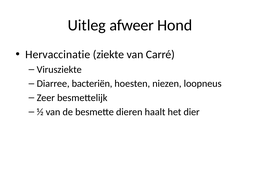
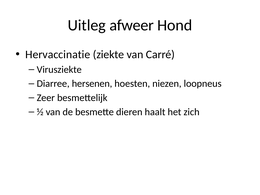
bacteriën: bacteriën -> hersenen (92, 84)
dier: dier -> zich (192, 112)
